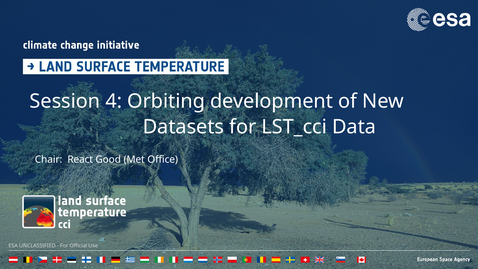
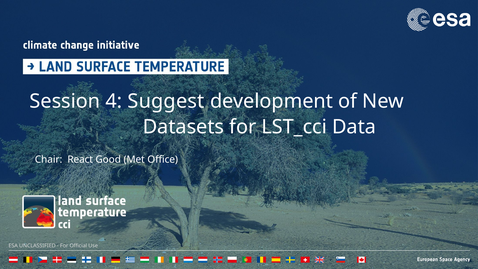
Orbiting: Orbiting -> Suggest (166, 101)
